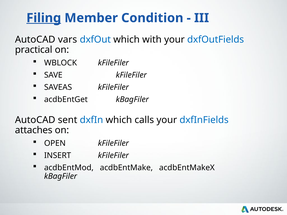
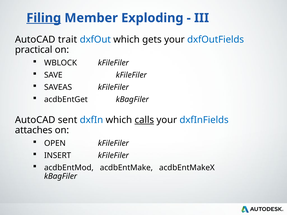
Condition: Condition -> Exploding (152, 18)
vars: vars -> trait (68, 40)
with: with -> gets (152, 40)
calls underline: none -> present (144, 120)
